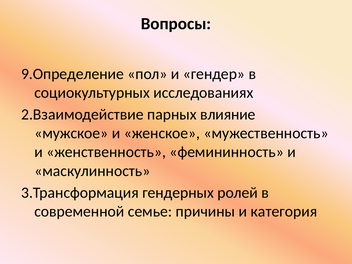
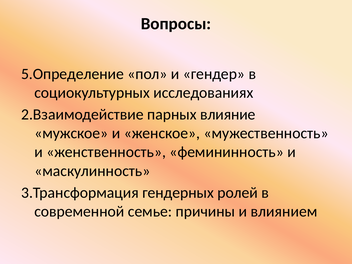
9.Определение: 9.Определение -> 5.Определение (72, 74)
категория: категория -> влиянием (284, 212)
